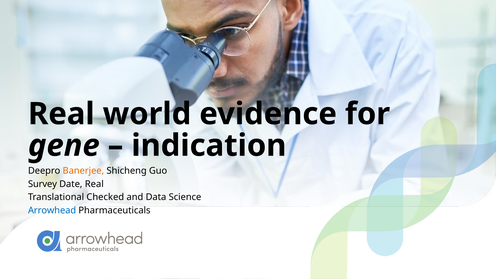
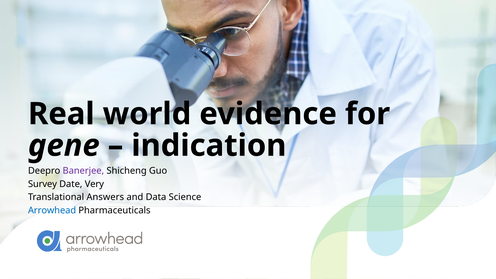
Banerjee colour: orange -> purple (83, 171)
Date Real: Real -> Very (94, 184)
Checked: Checked -> Answers (105, 197)
